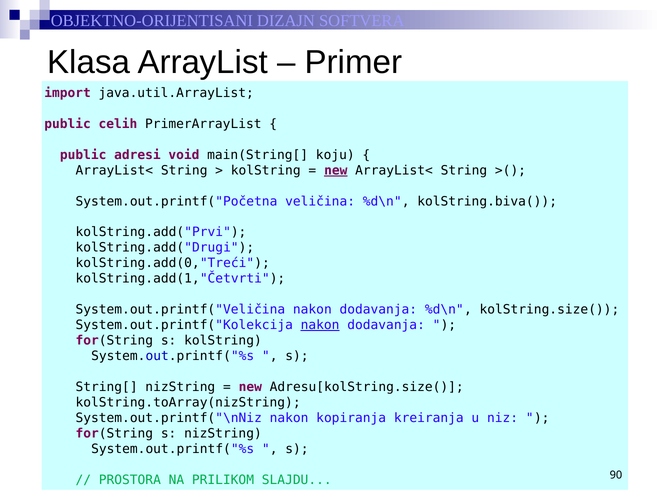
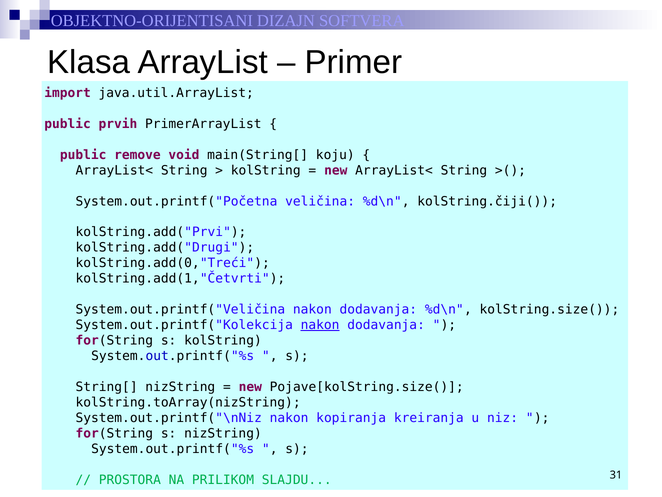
celih: celih -> prvih (118, 124)
adresi: adresi -> remove (137, 155)
new underline: present -> none (336, 170)
kolString.biva(: kolString.biva( -> kolString.čiji( (487, 201)
Adresu[kolString.size(: Adresu[kolString.size( -> Pojave[kolString.size( (367, 387)
90: 90 -> 31 (616, 475)
